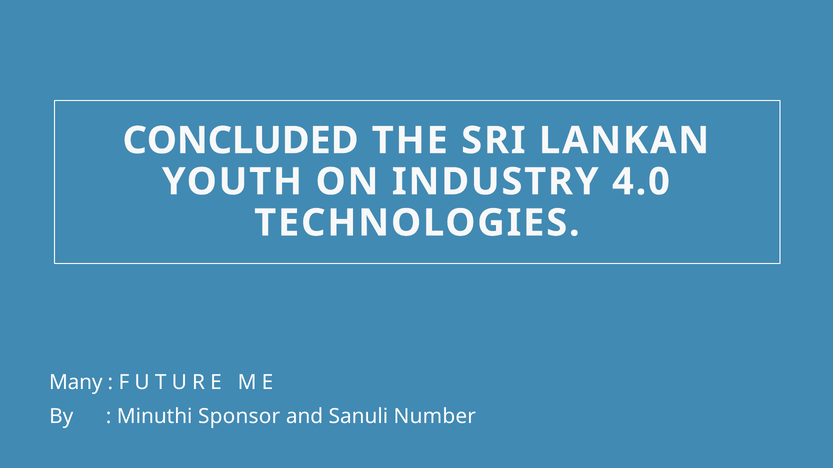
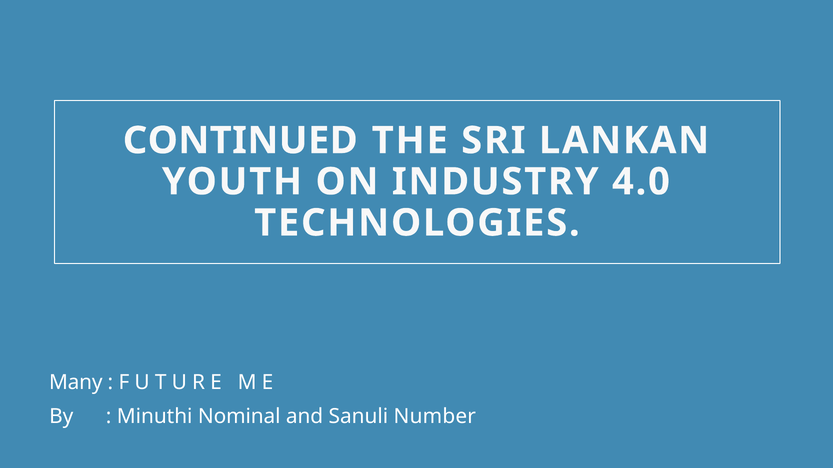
CONCLUDED: CONCLUDED -> CONTINUED (240, 141)
Sponsor: Sponsor -> Nominal (239, 417)
